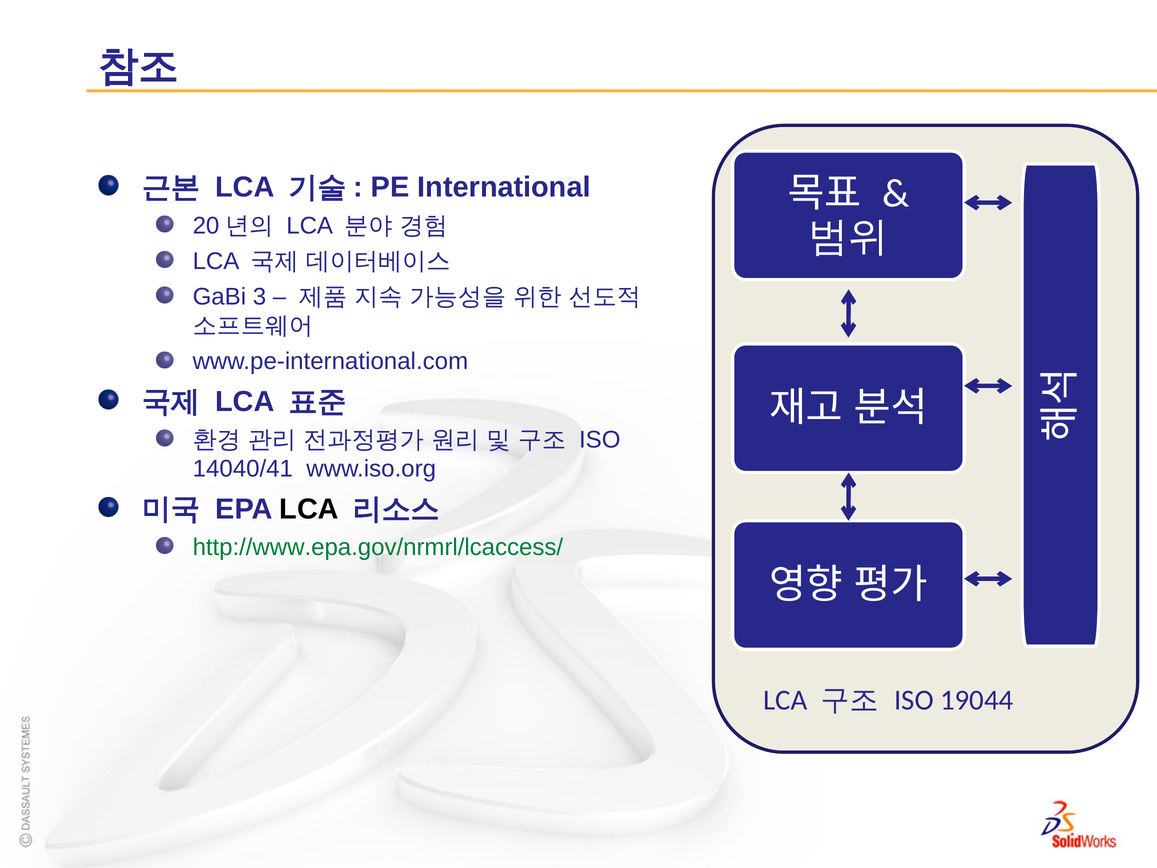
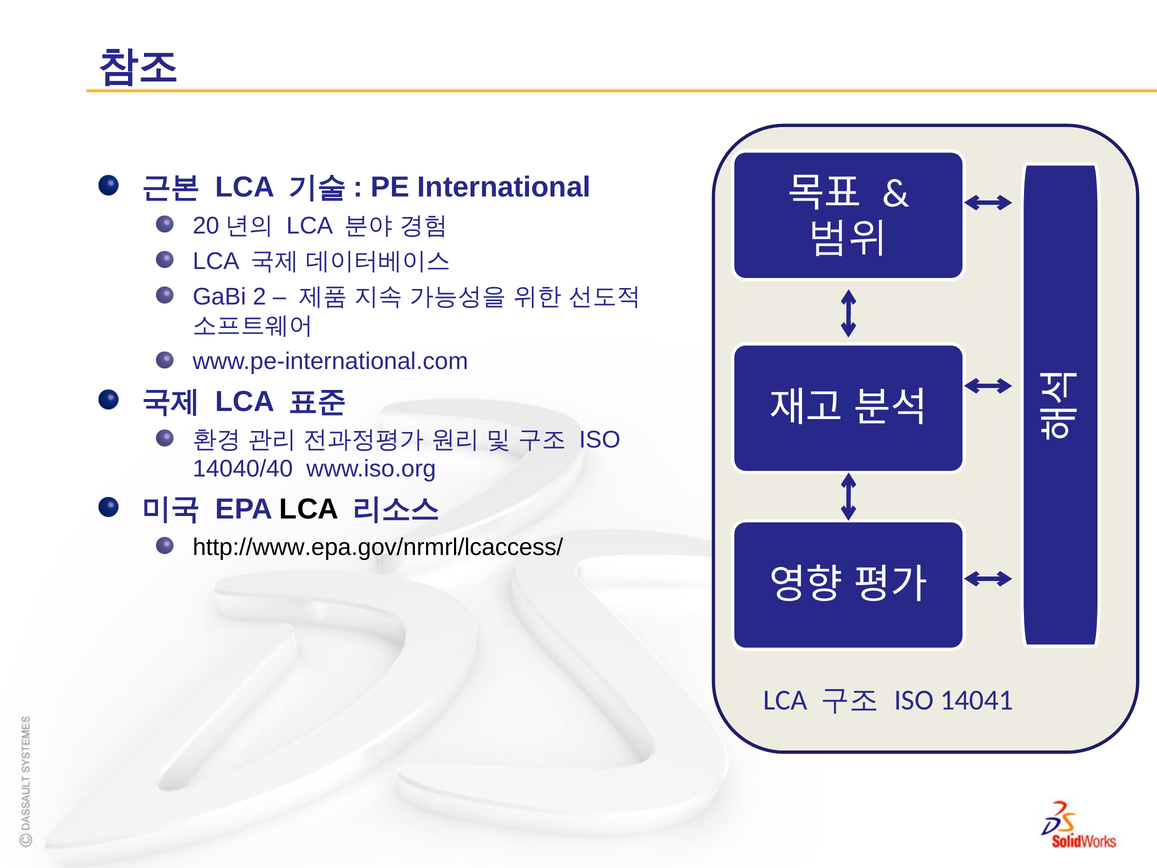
3: 3 -> 2 (259, 297)
14040/41: 14040/41 -> 14040/40 (243, 469)
http://www.epa.gov/nrmrl/lcaccess/ colour: green -> black (378, 547)
19044: 19044 -> 14041 (977, 700)
